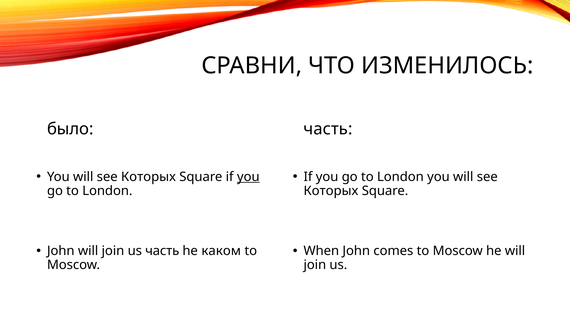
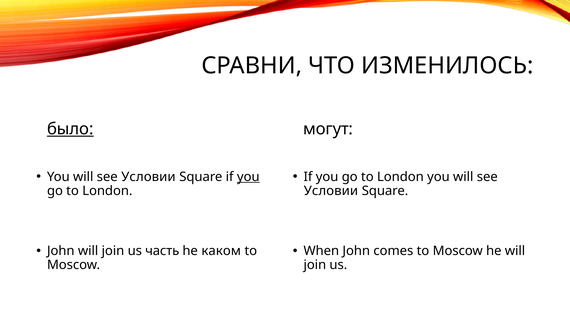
было underline: none -> present (70, 129)
часть: часть -> могут (328, 129)
Которых: Которых -> Условии (148, 177)
Которых: Которых -> Условии (331, 191)
